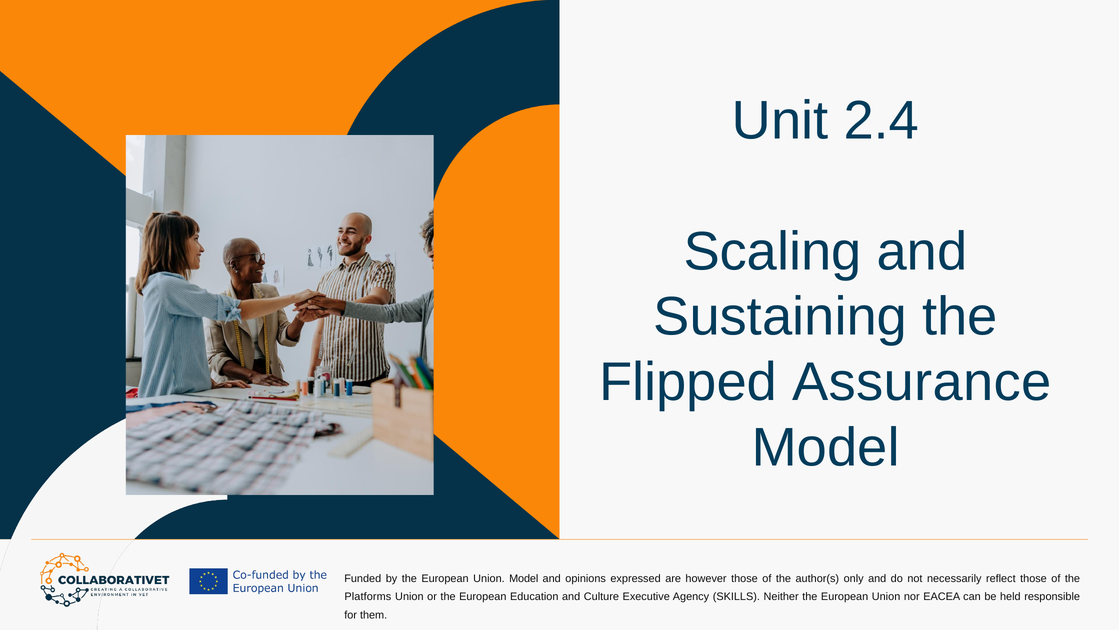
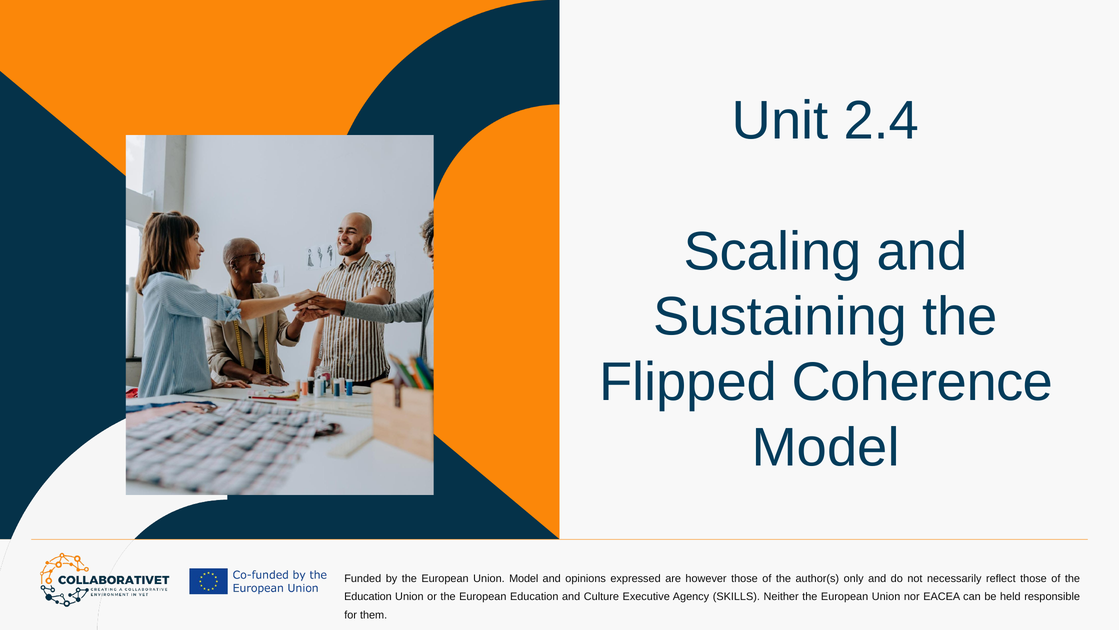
Assurance: Assurance -> Coherence (922, 382)
Platforms: Platforms -> Education (368, 596)
